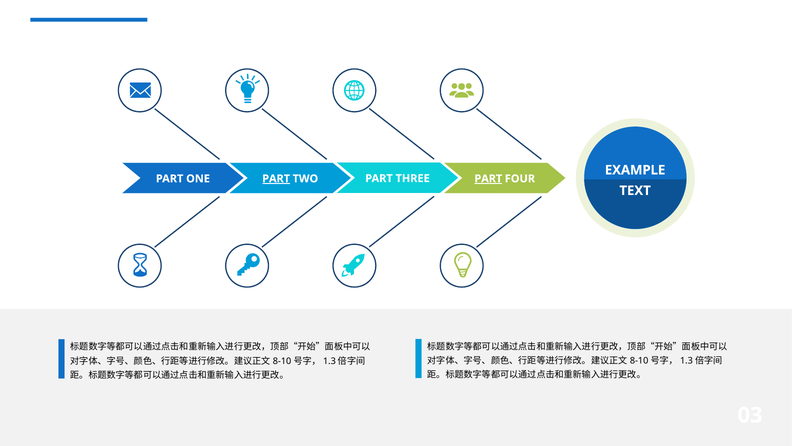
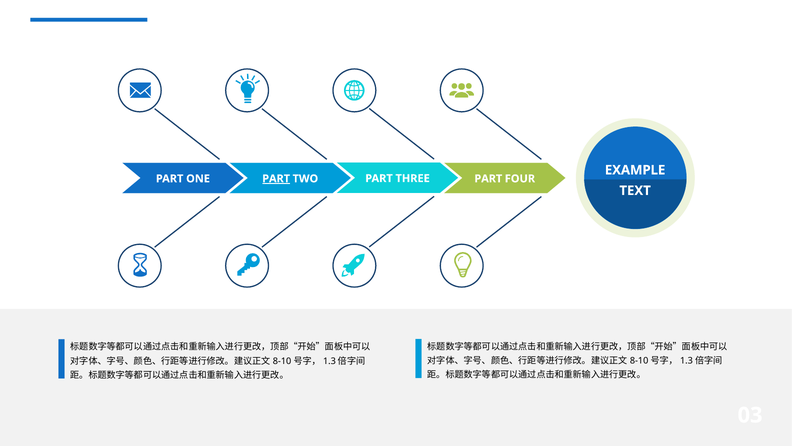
PART underline: present -> none (488, 178)
